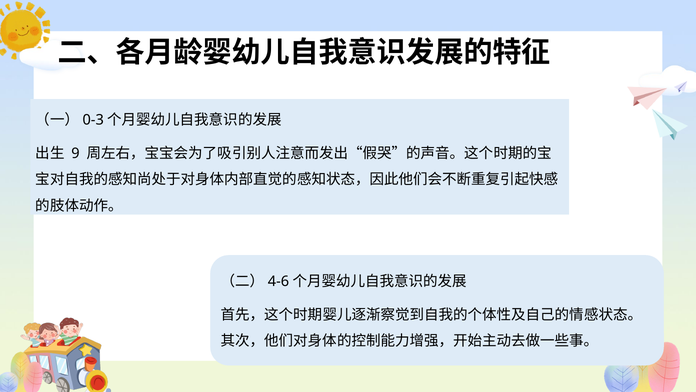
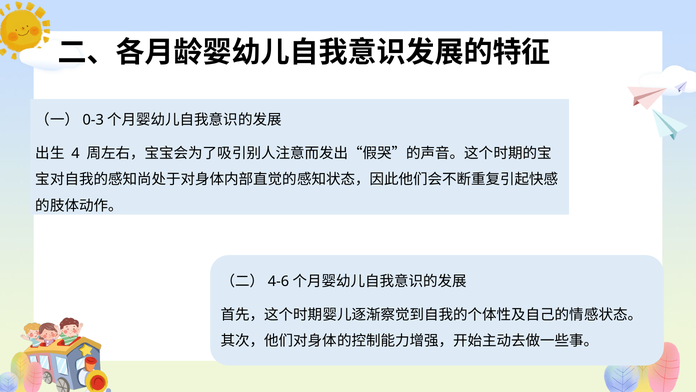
9: 9 -> 4 (75, 153)
